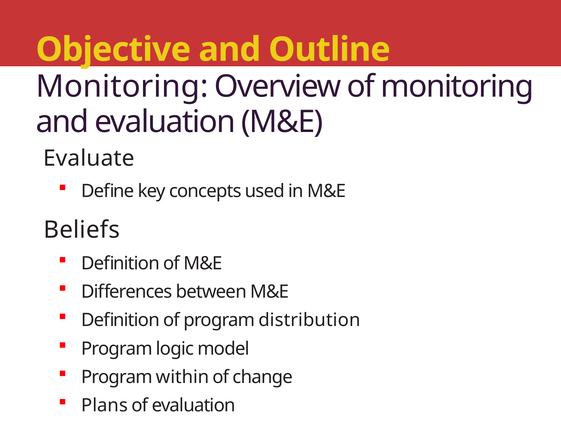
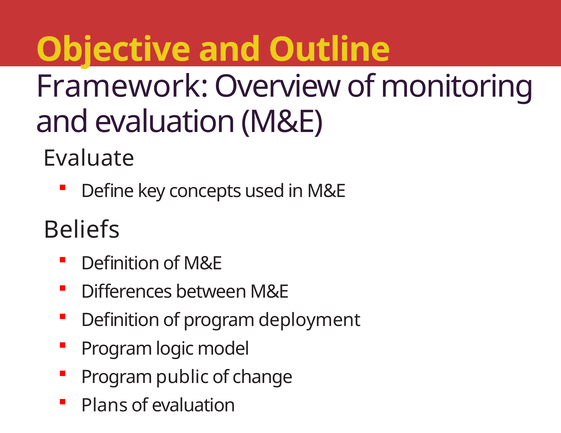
Monitoring: Monitoring -> Framework (122, 87)
distribution: distribution -> deployment (310, 321)
within: within -> public (182, 378)
